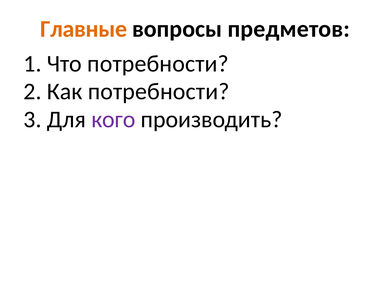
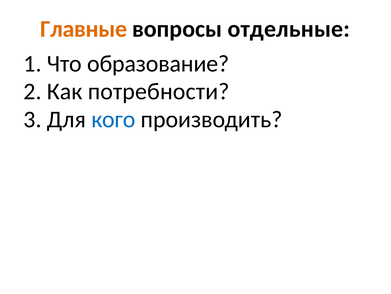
предметов: предметов -> отдельные (289, 29)
Что потребности: потребности -> образование (158, 64)
кого colour: purple -> blue (113, 119)
